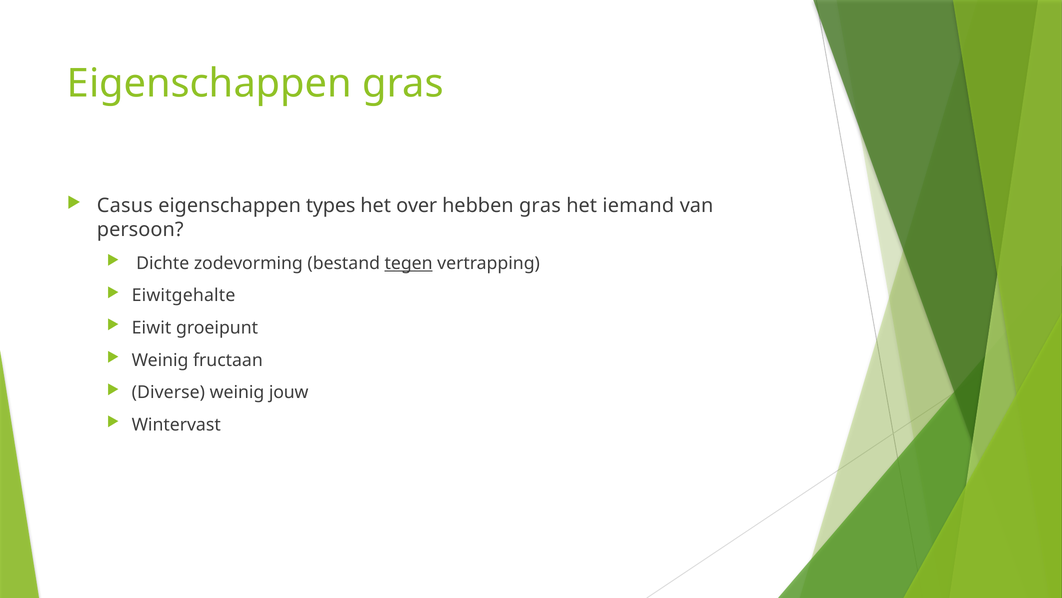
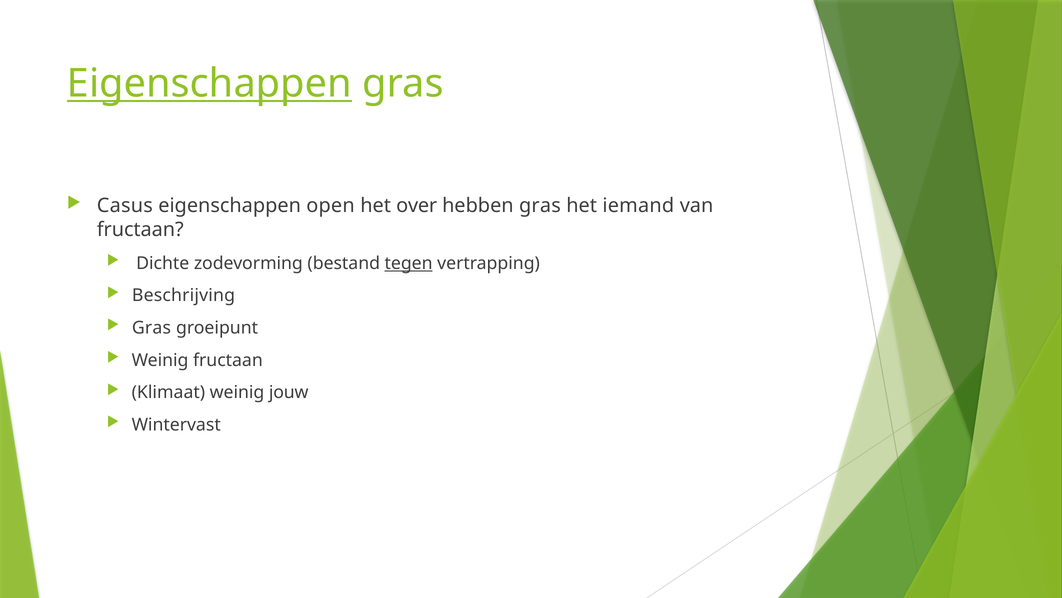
Eigenschappen underline: none -> present (209, 84)
types: types -> open (330, 206)
persoon: persoon -> fructaan (140, 229)
Eiwitgehalte: Eiwitgehalte -> Beschrijving (184, 295)
Eiwit: Eiwit -> Gras (151, 327)
Diverse: Diverse -> Klimaat (168, 392)
